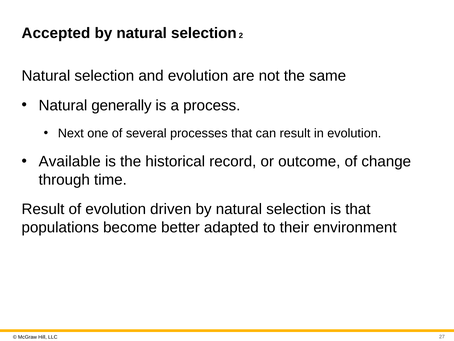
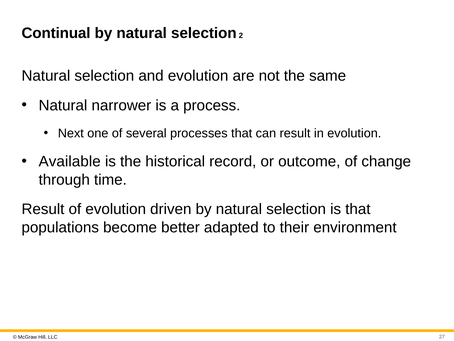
Accepted: Accepted -> Continual (56, 33)
generally: generally -> narrower (121, 105)
